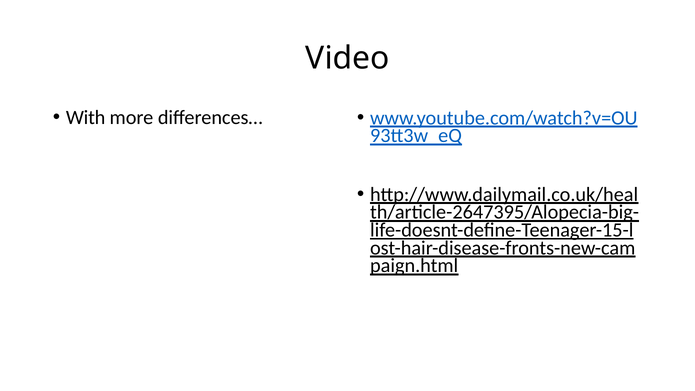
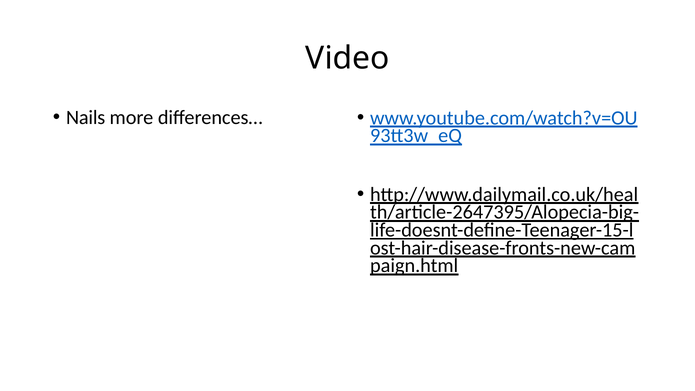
With: With -> Nails (86, 118)
